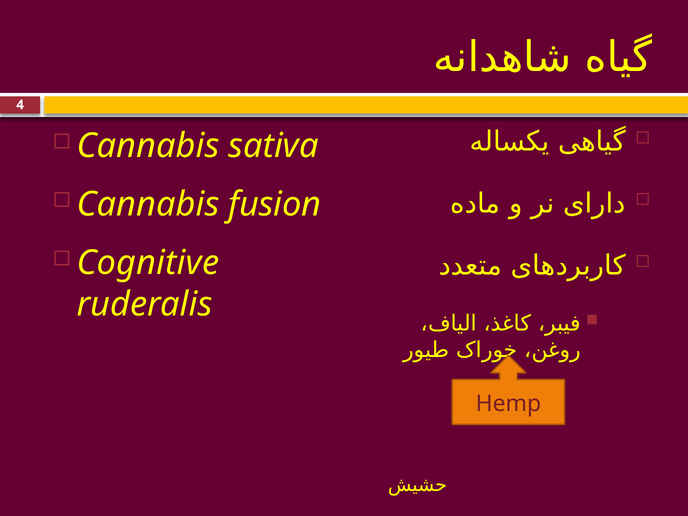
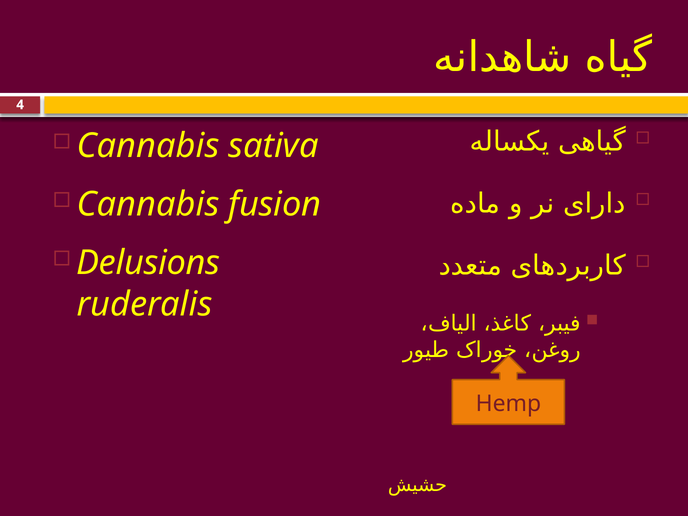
Cognitive: Cognitive -> Delusions (148, 263)
